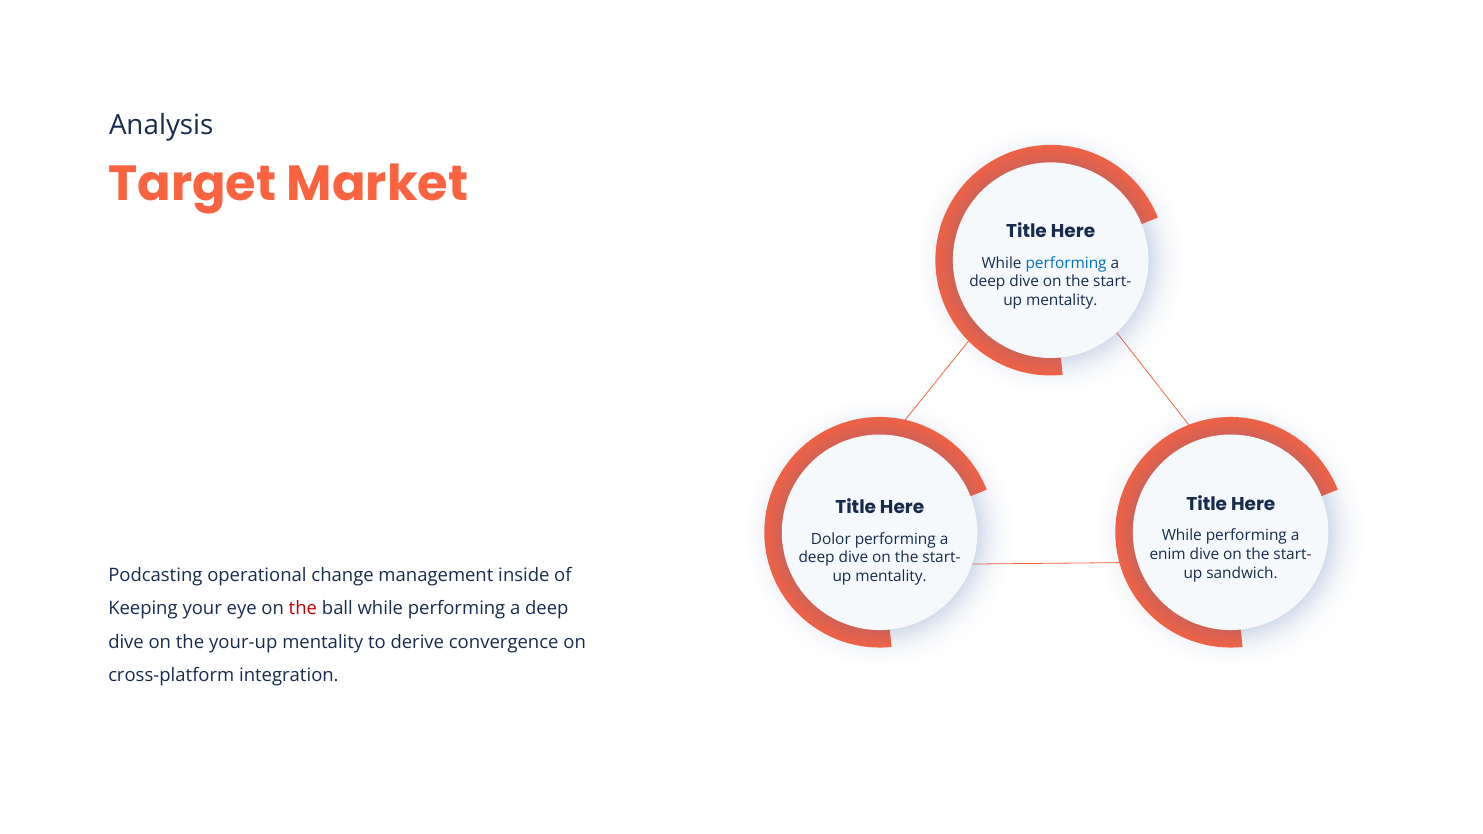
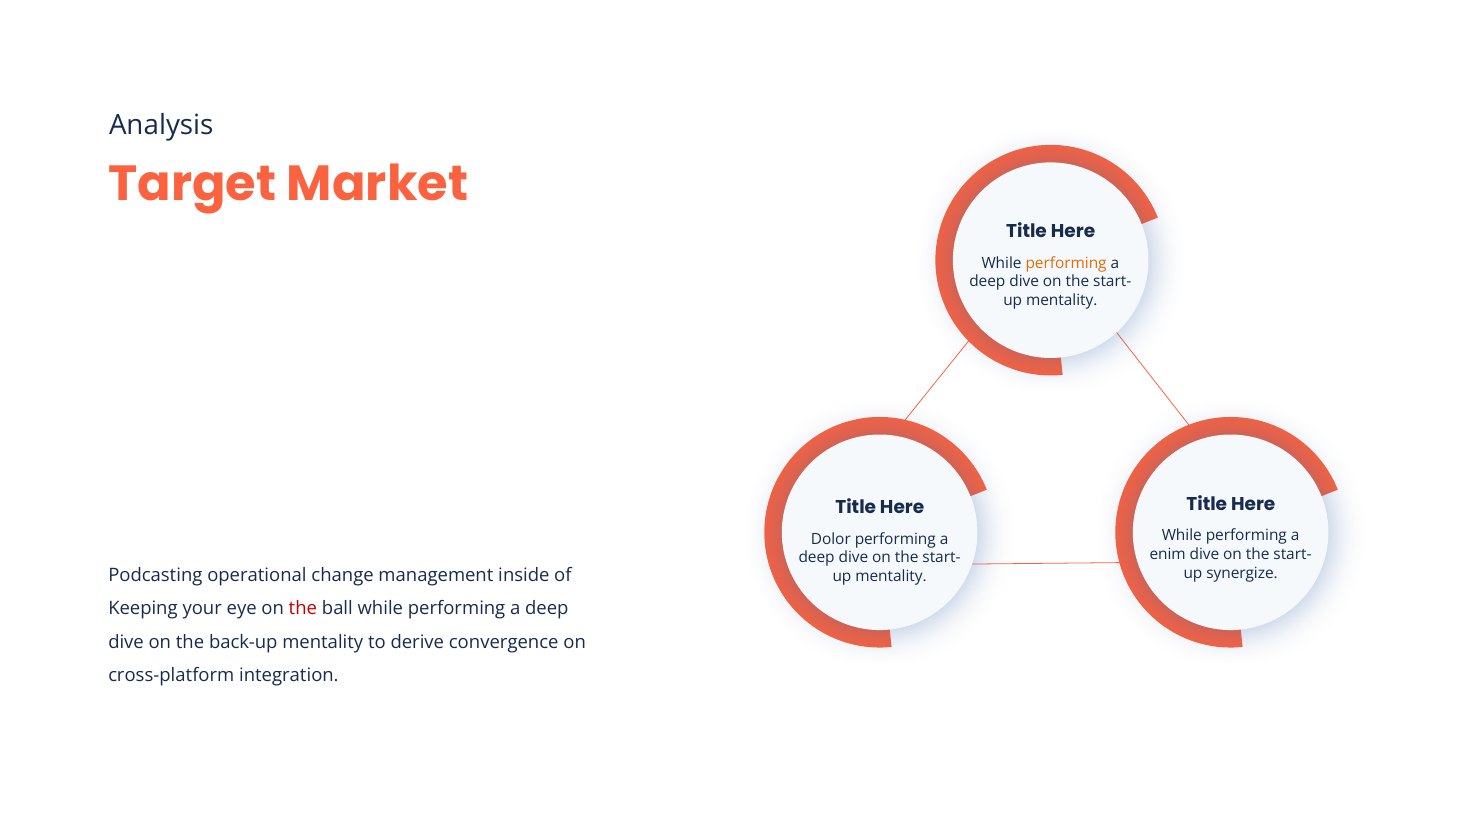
performing colour: blue -> orange (1066, 263)
sandwich: sandwich -> synergize (1242, 573)
your-up: your-up -> back-up (243, 642)
